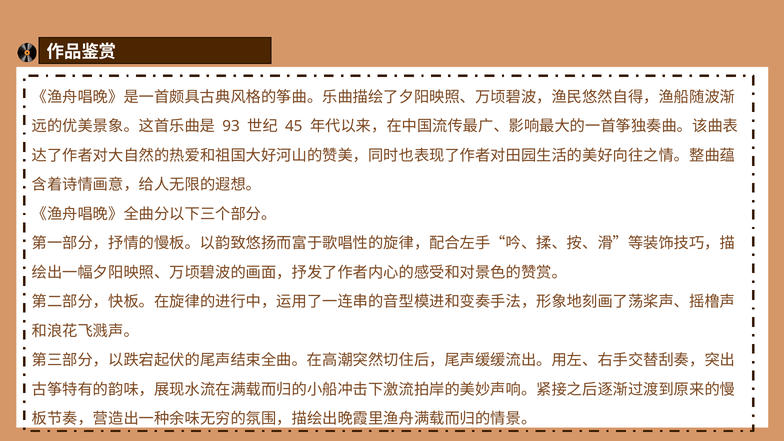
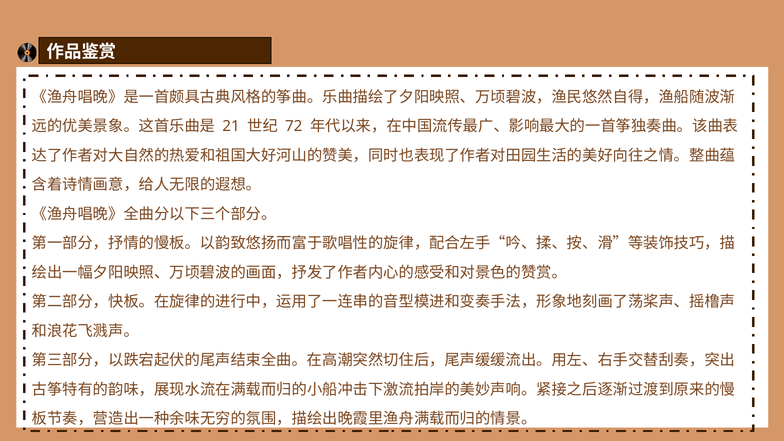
93: 93 -> 21 (231, 126)
45: 45 -> 72 (294, 126)
